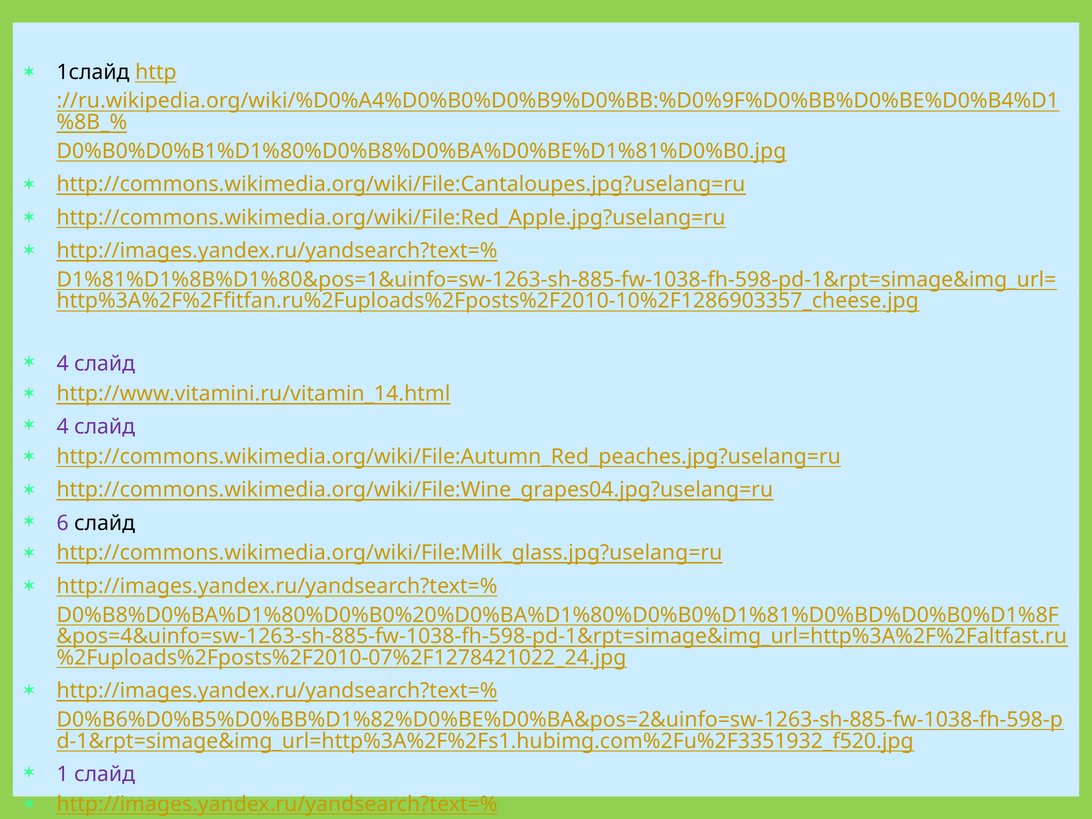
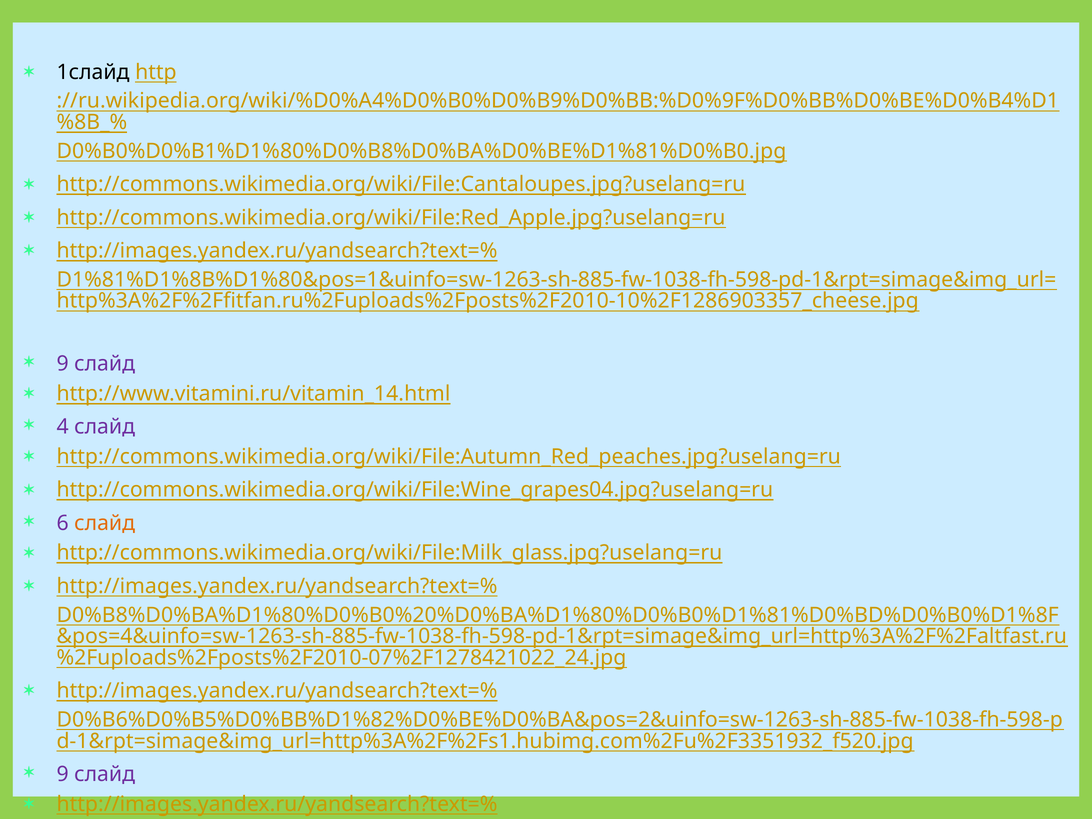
4: 4 -> 9 (63, 364)
слайд colour: black -> orange (105, 523)
1: 1 -> 9 (63, 774)
